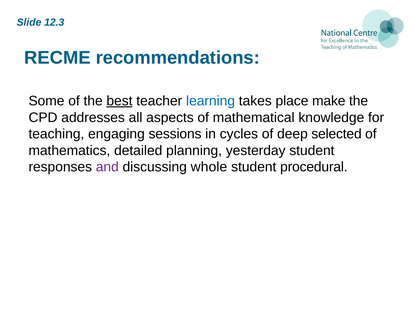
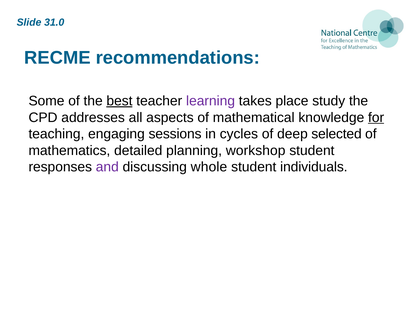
12.3: 12.3 -> 31.0 (54, 22)
learning colour: blue -> purple (211, 101)
make: make -> study (329, 101)
for underline: none -> present (376, 117)
yesterday: yesterday -> workshop (256, 150)
procedural: procedural -> individuals (314, 167)
